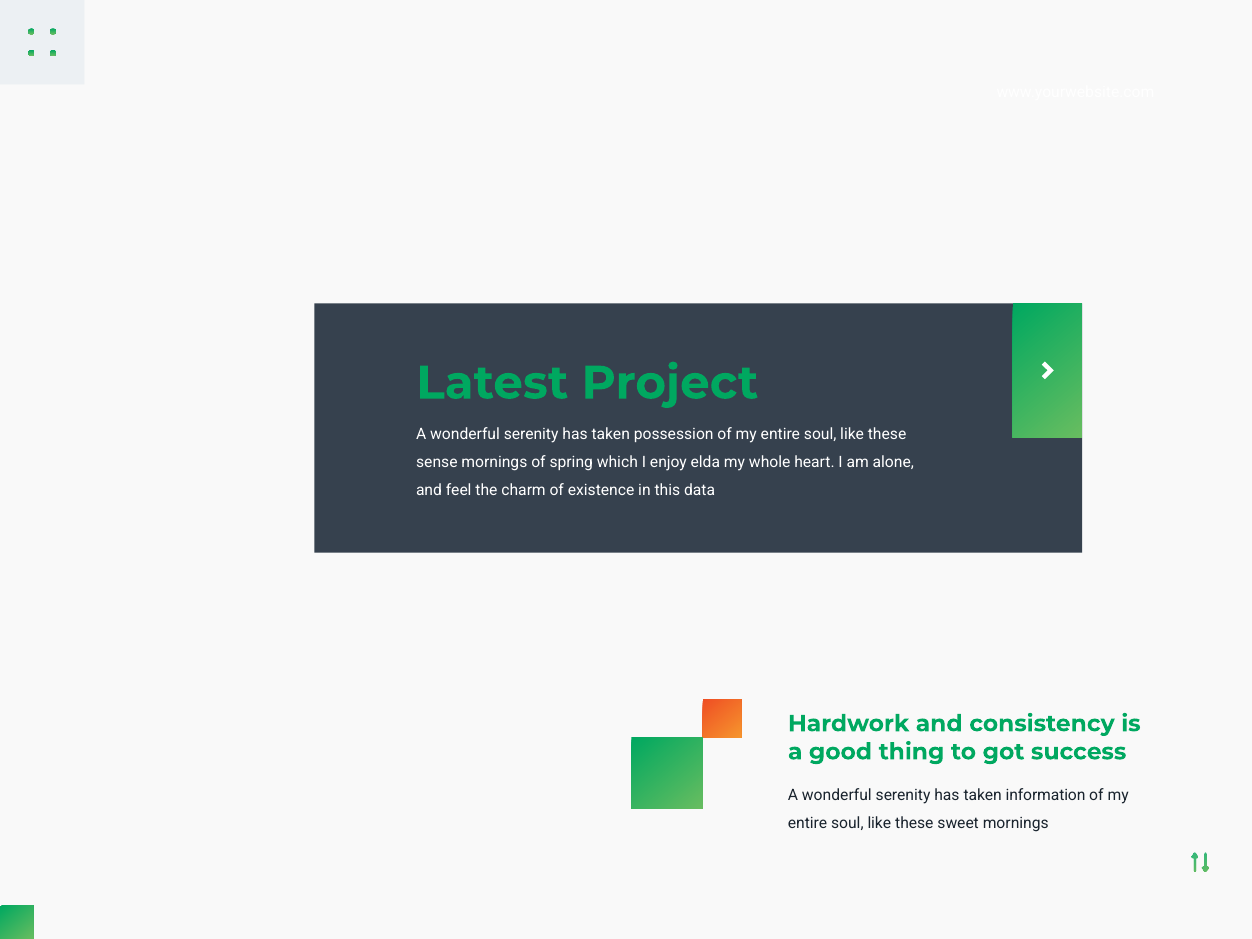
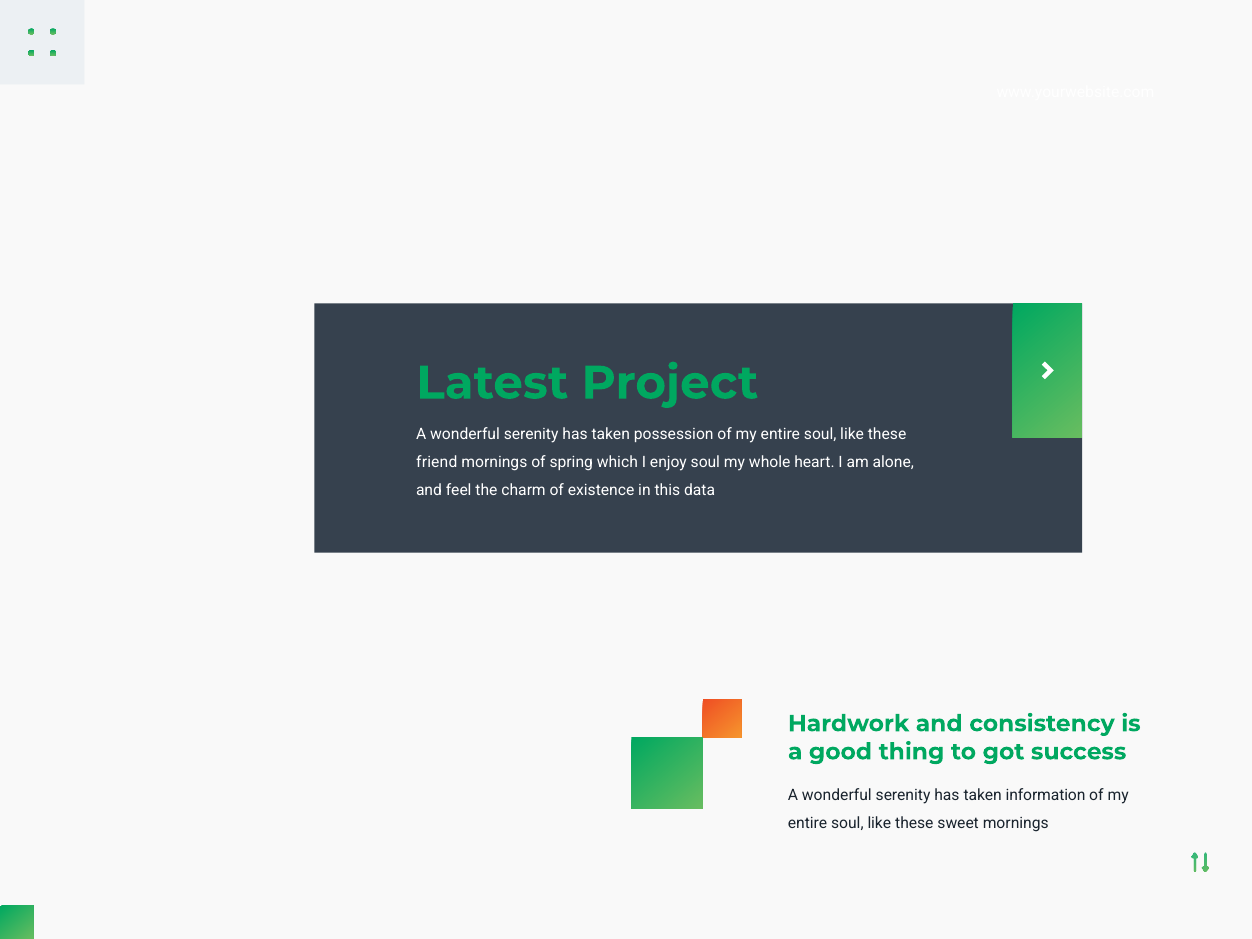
sense: sense -> friend (437, 462)
enjoy elda: elda -> soul (705, 462)
